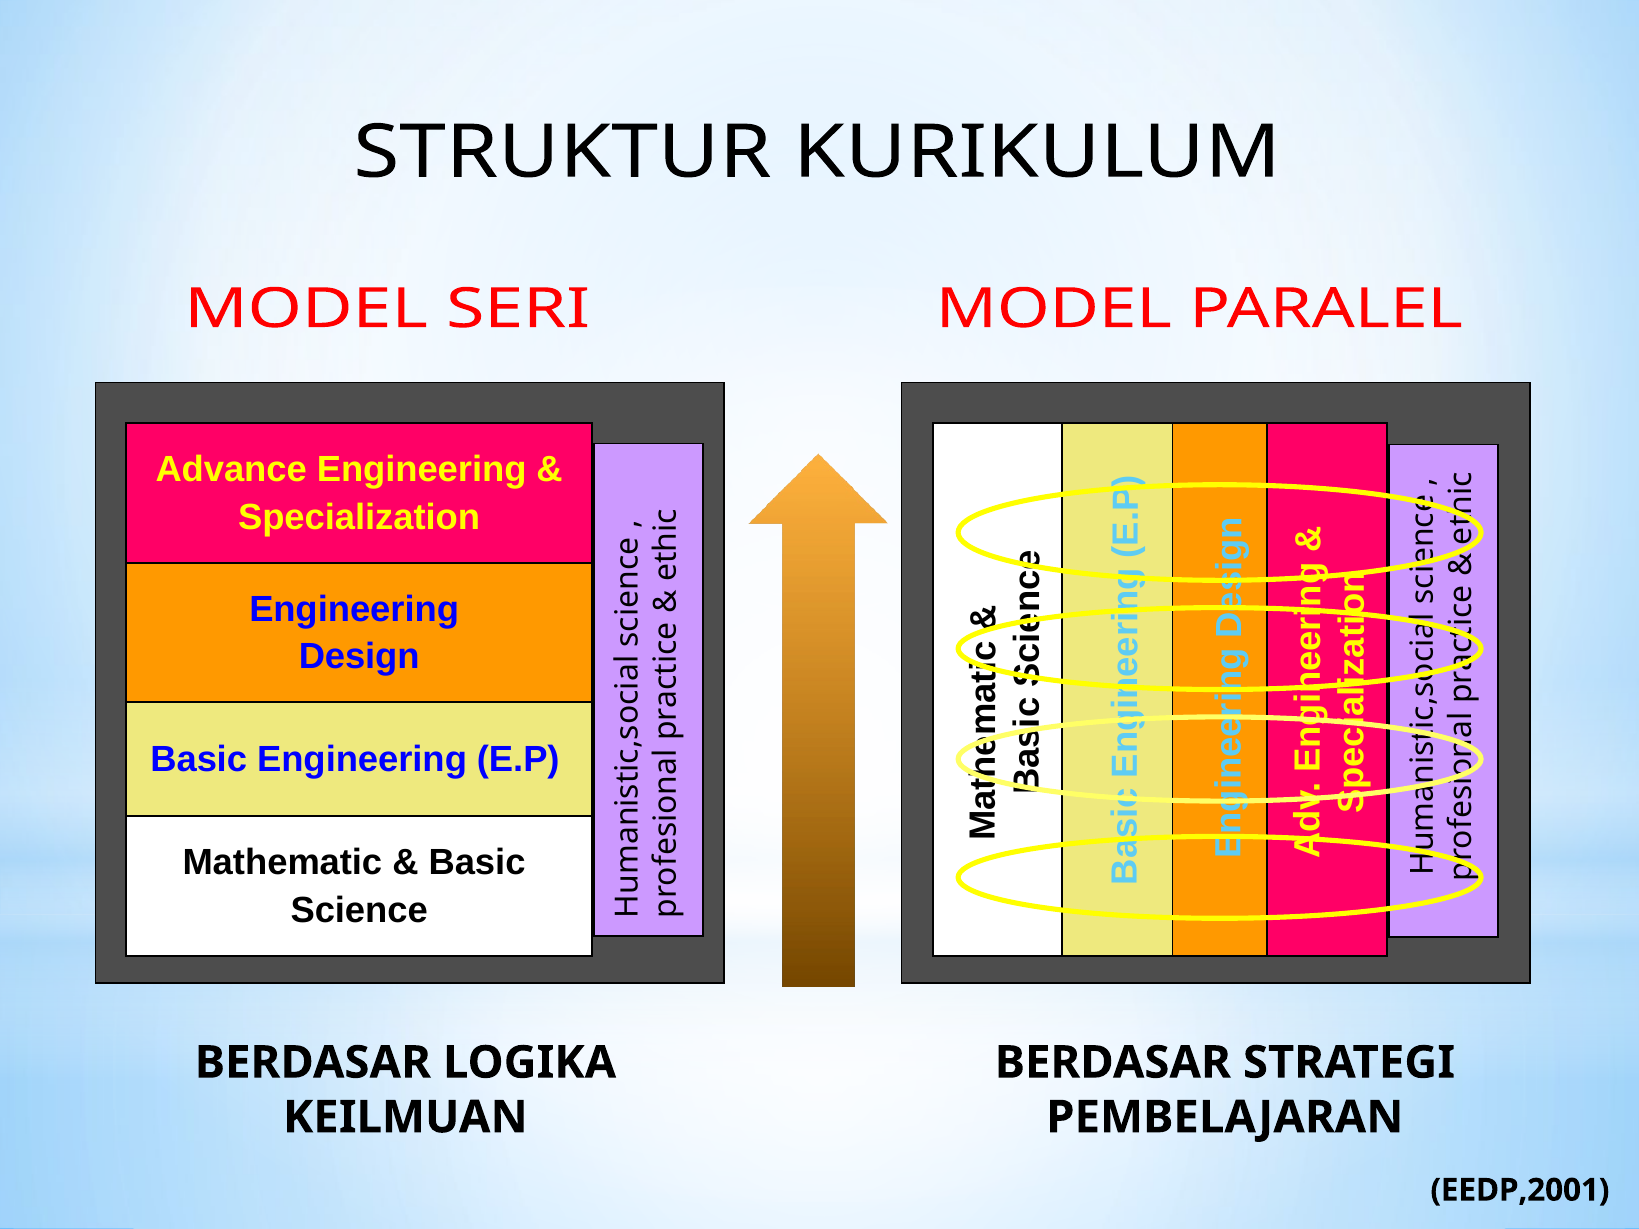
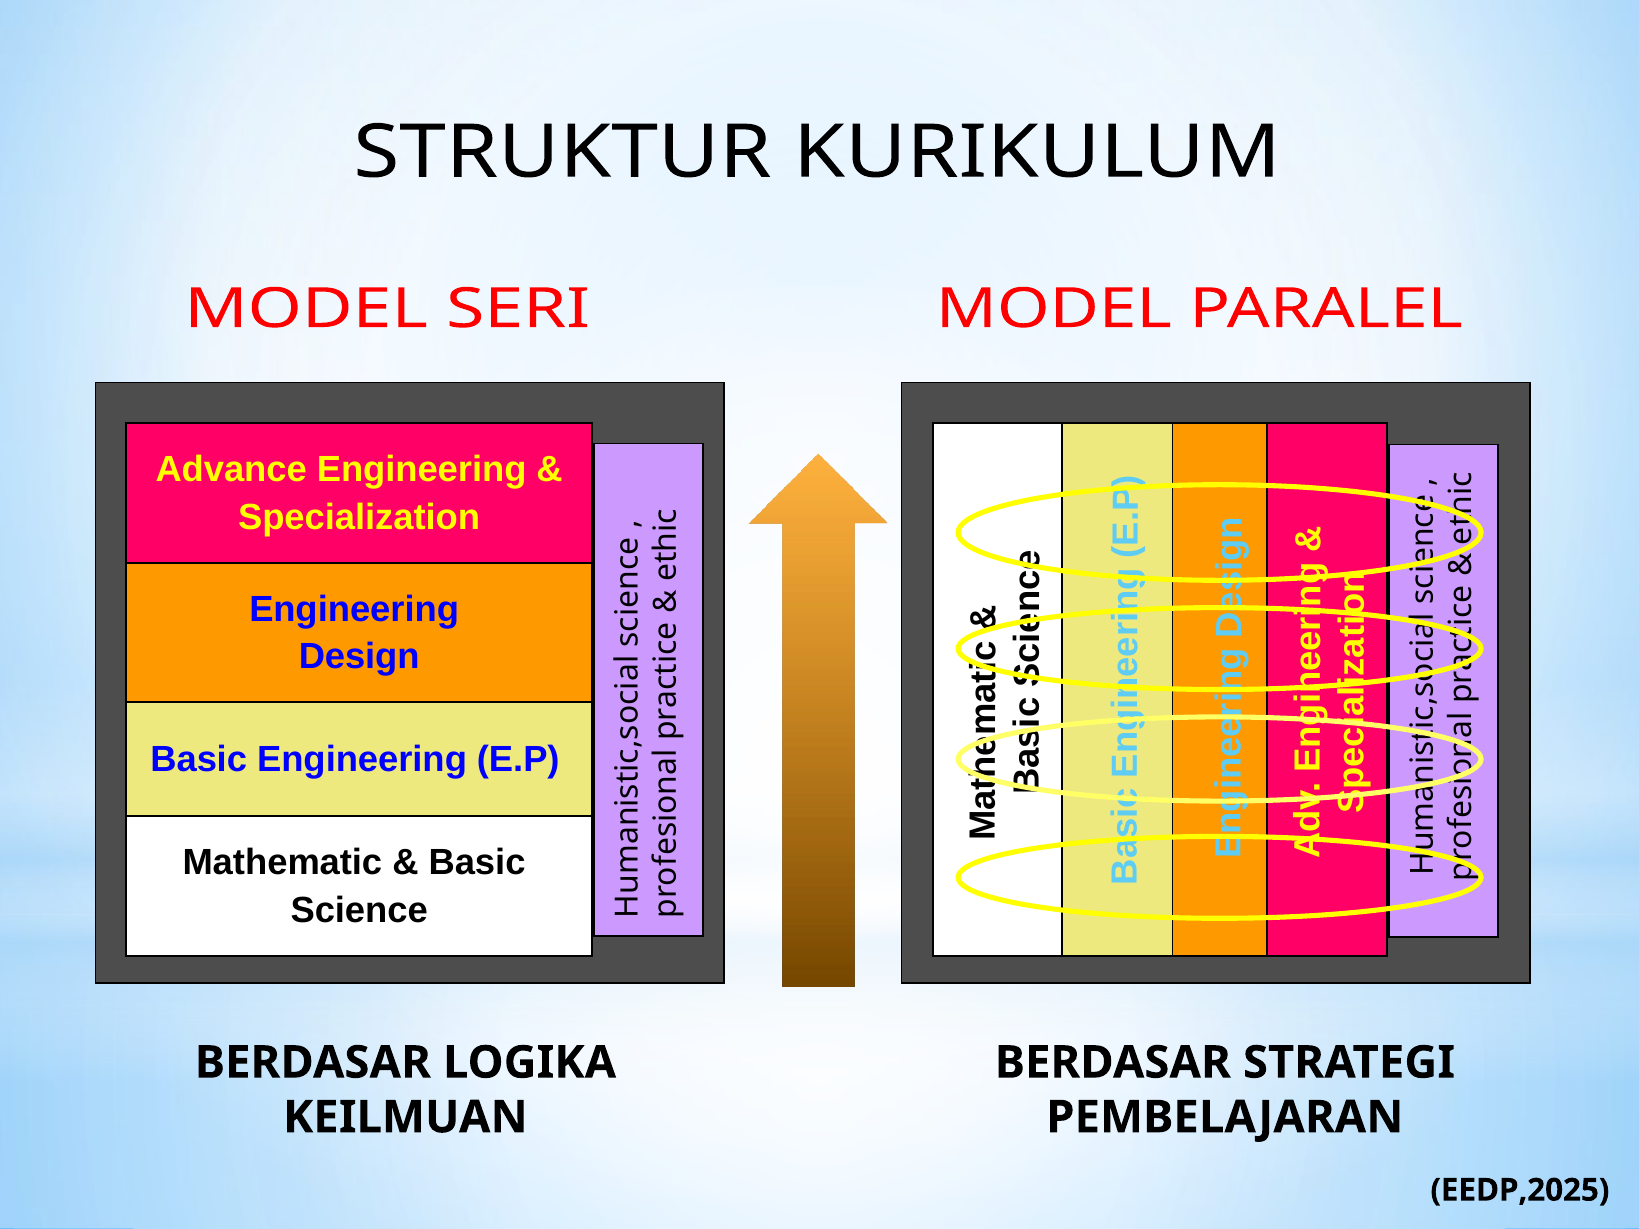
EEDP,2001: EEDP,2001 -> EEDP,2025 (1520, 1190)
